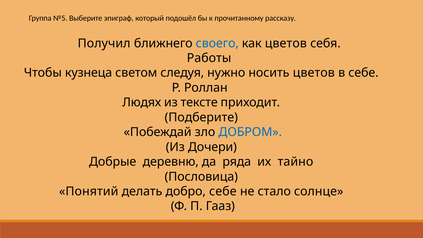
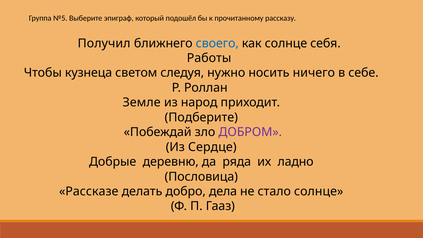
как цветов: цветов -> солнце (286, 43)
носить цветов: цветов -> ничего (314, 73)
Людях: Людях -> Земле (142, 103)
тексте: тексте -> народ (199, 103)
ДОБРОМ colour: blue -> purple (250, 132)
Дочери: Дочери -> Сердце (212, 147)
тайно: тайно -> ладно (296, 162)
Понятий: Понятий -> Рассказе (89, 191)
добро себе: себе -> дела (223, 191)
